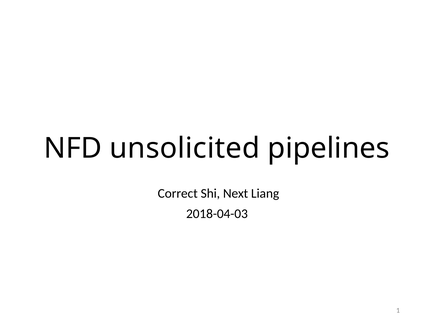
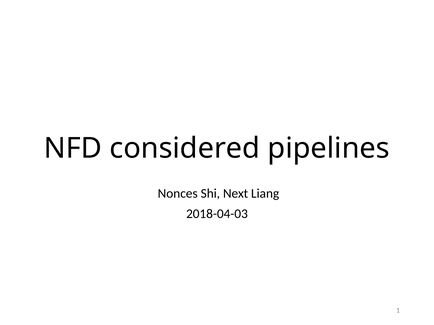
unsolicited: unsolicited -> considered (185, 149)
Correct: Correct -> Nonces (178, 194)
